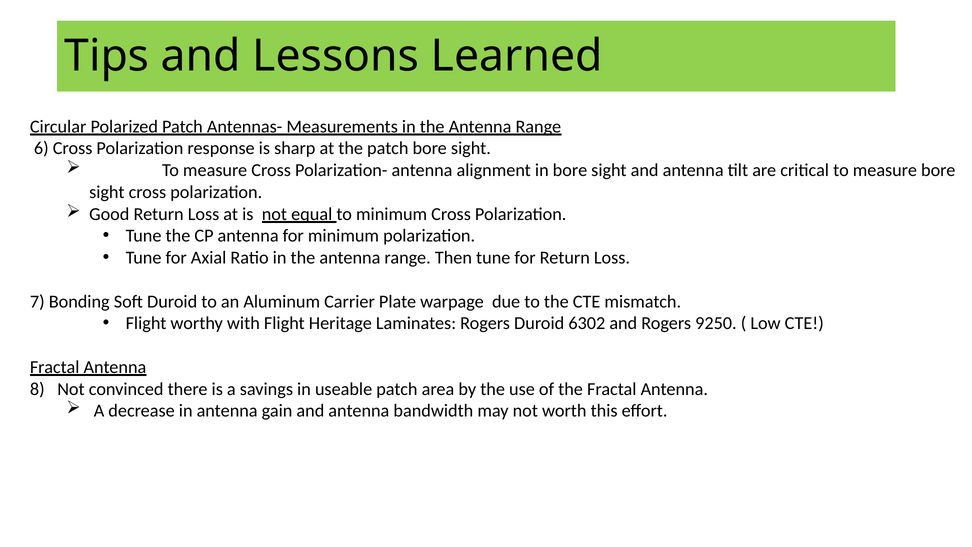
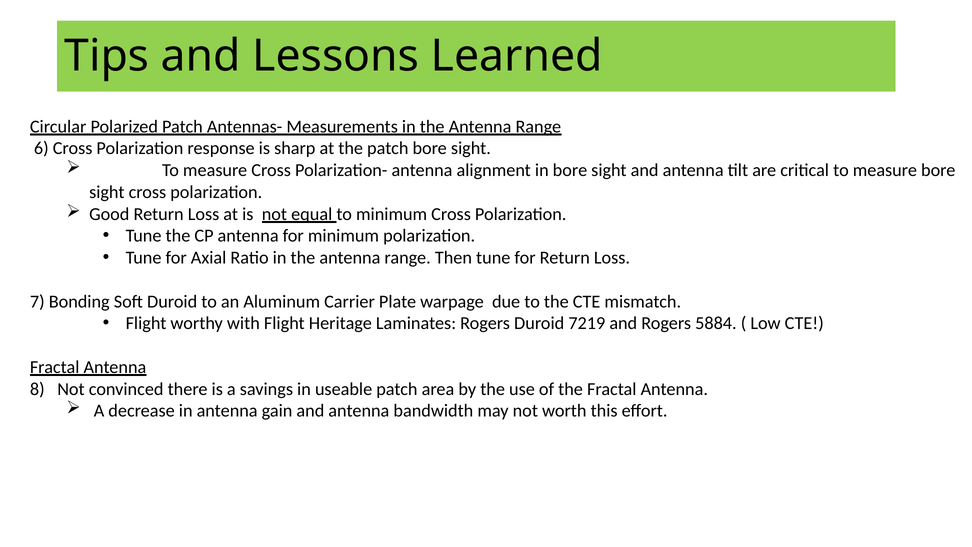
6302: 6302 -> 7219 (587, 323)
9250: 9250 -> 5884 (716, 323)
